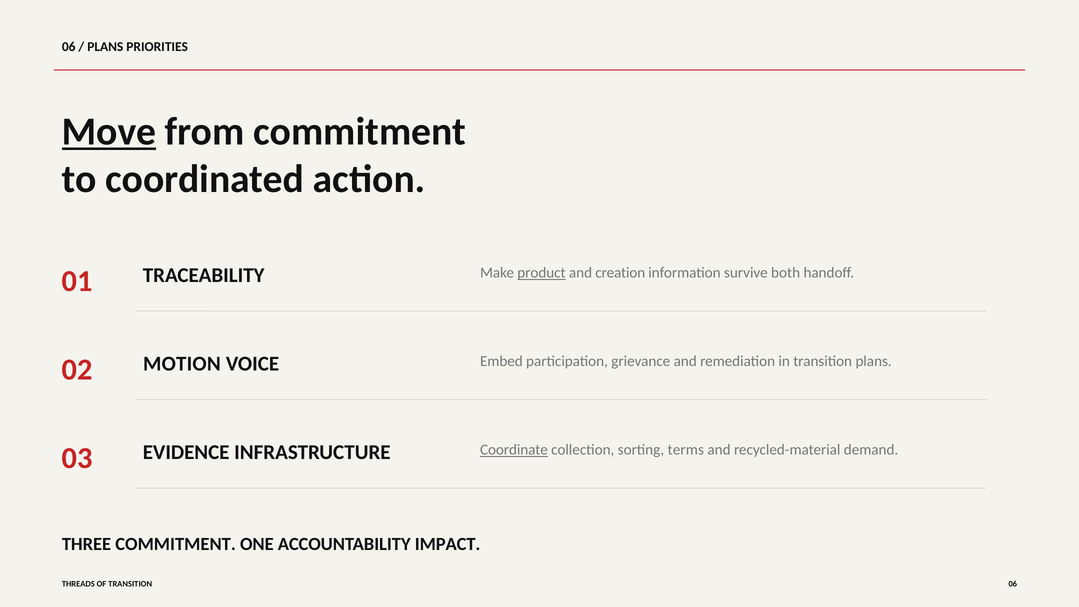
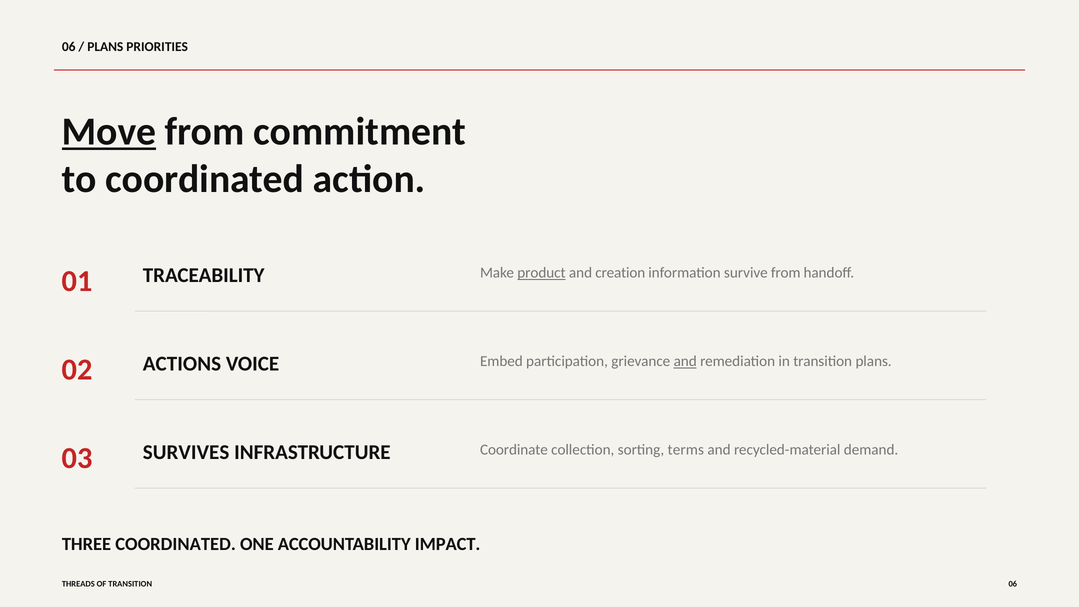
survive both: both -> from (786, 273)
MOTION: MOTION -> ACTIONS (182, 364)
and underline: none -> present (685, 361)
EVIDENCE: EVIDENCE -> SURVIVES (186, 452)
Coordinate underline: present -> none (514, 450)
THREE COMMITMENT: COMMITMENT -> COORDINATED (176, 544)
